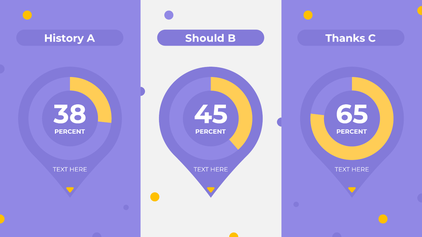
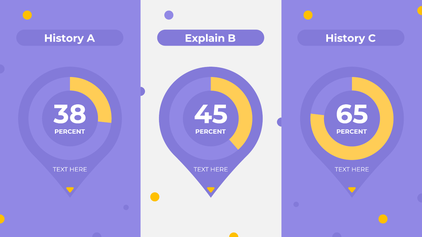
Should: Should -> Explain (205, 38)
B Thanks: Thanks -> History (345, 38)
